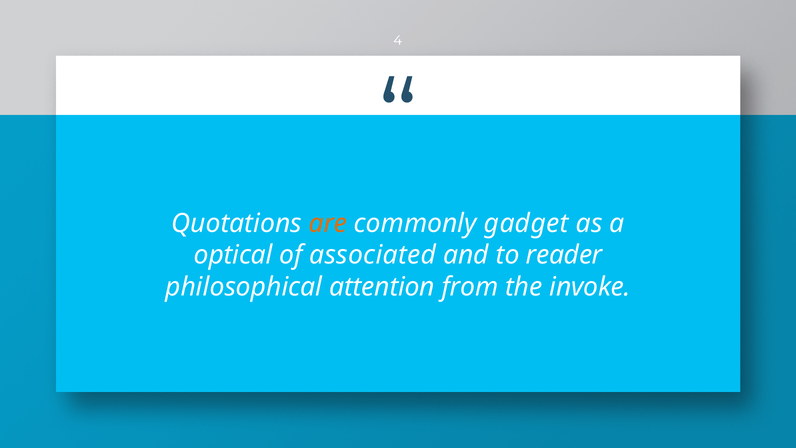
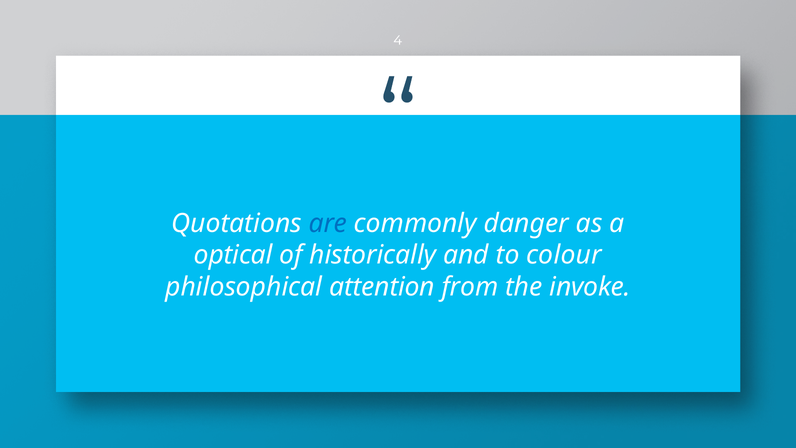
are colour: orange -> blue (328, 223)
gadget: gadget -> danger (526, 223)
associated: associated -> historically (373, 255)
reader: reader -> colour (564, 255)
